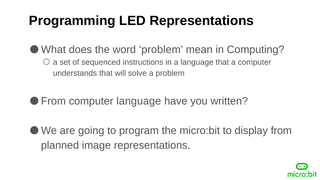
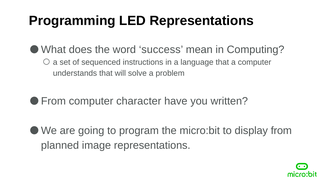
word problem: problem -> success (161, 50)
computer language: language -> character (139, 101)
